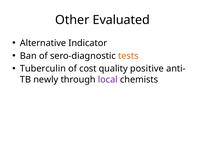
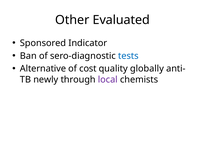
Alternative: Alternative -> Sponsored (43, 43)
tests colour: orange -> blue (128, 56)
Tuberculin: Tuberculin -> Alternative (43, 69)
positive: positive -> globally (147, 69)
